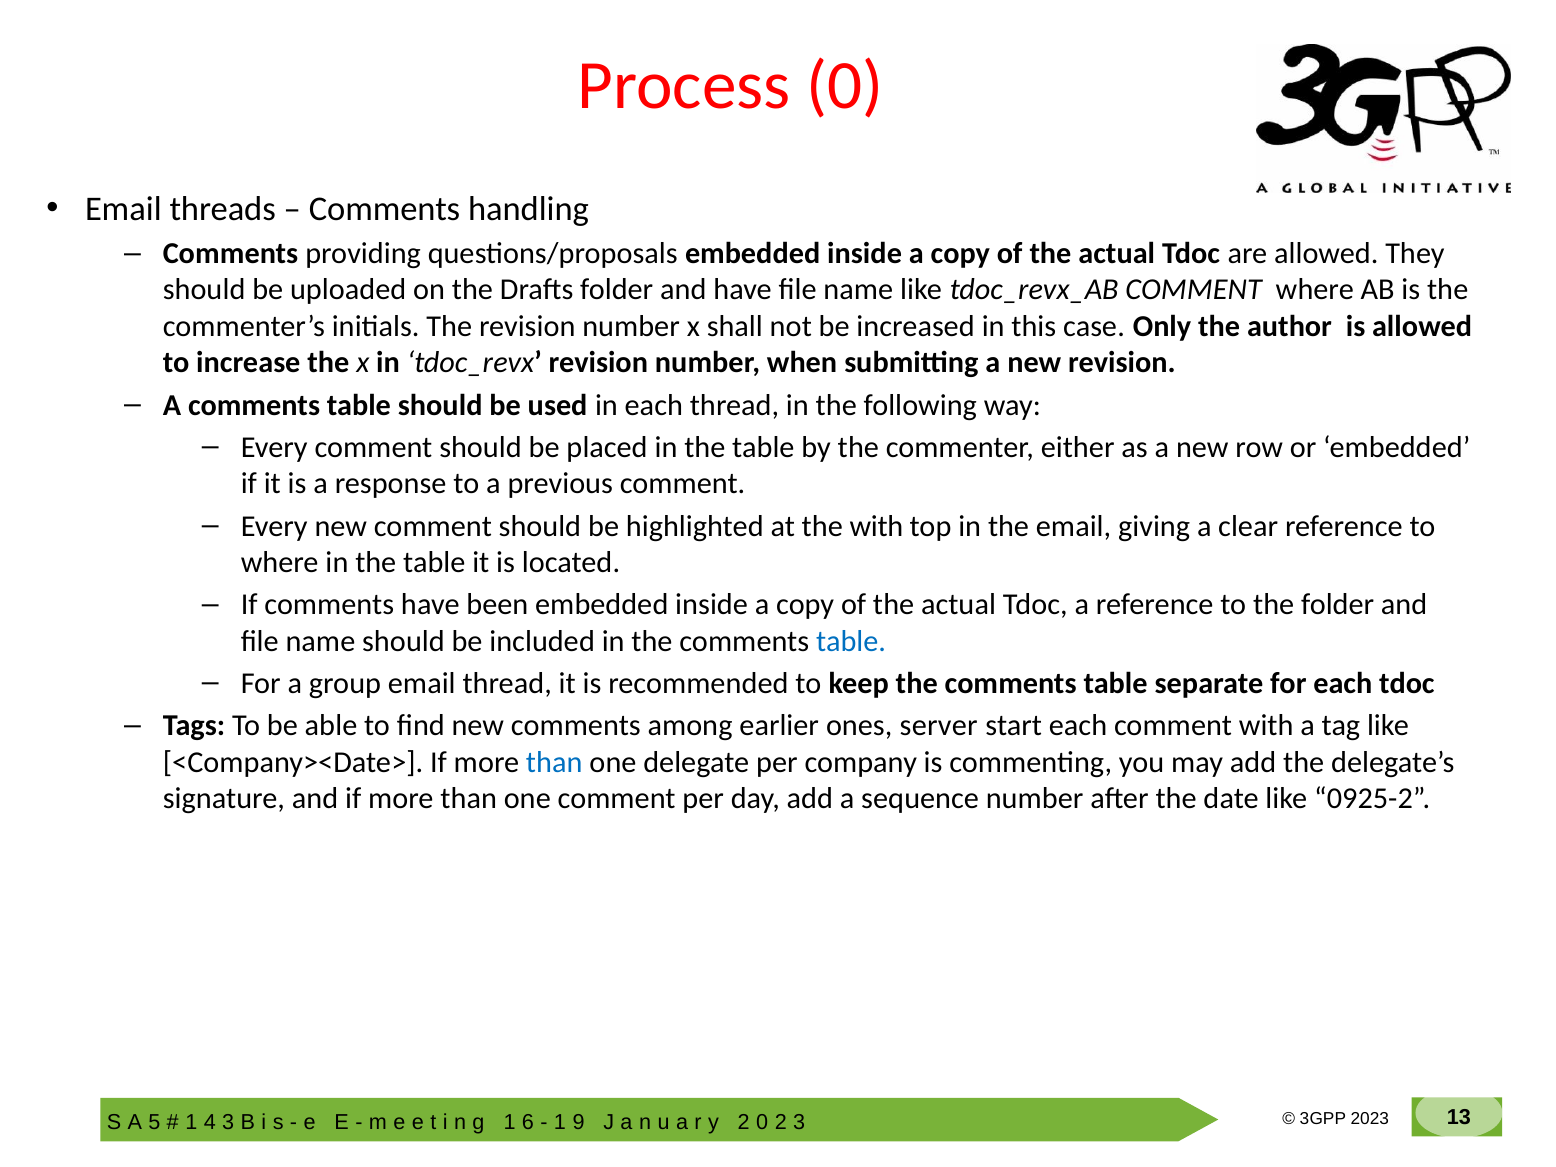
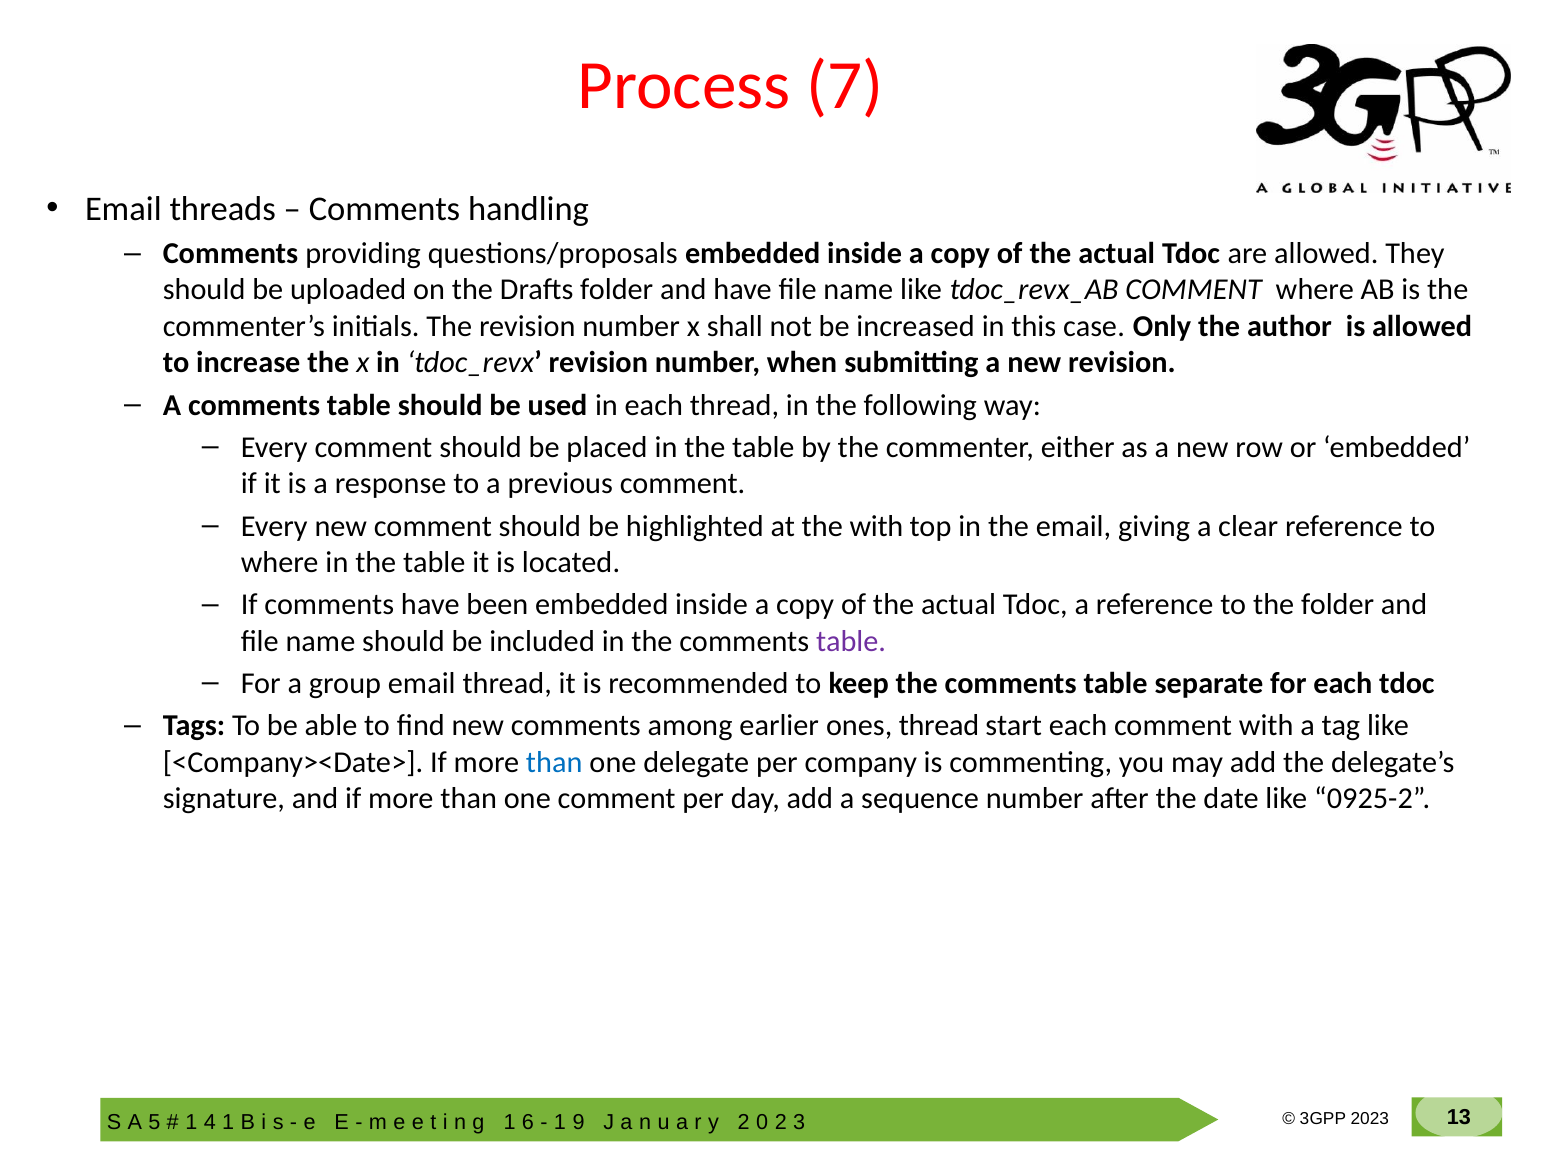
Process 0: 0 -> 7 (845, 86)
table colour: blue -> purple (851, 641)
ones server: server -> thread (939, 726)
3: 3 -> 1 (228, 1122)
